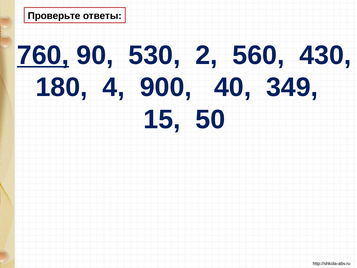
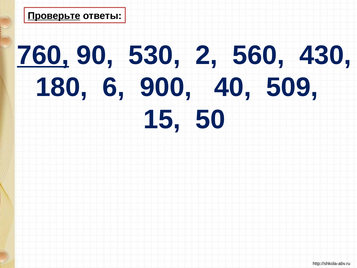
Проверьте underline: none -> present (54, 16)
4: 4 -> 6 (114, 87)
349: 349 -> 509 (292, 87)
